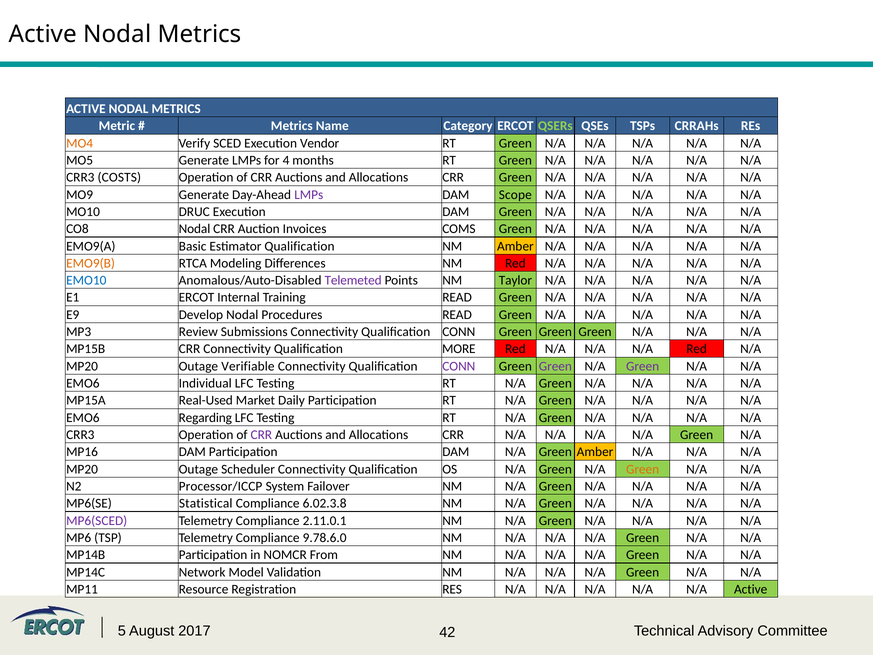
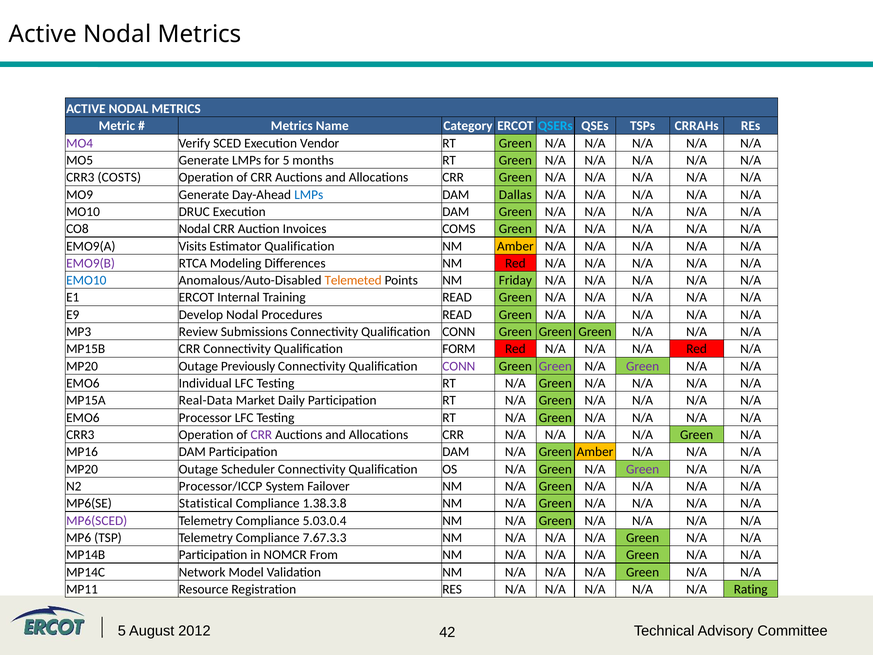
QSERs colour: light green -> light blue (555, 126)
MO4 colour: orange -> purple (80, 143)
for 4: 4 -> 5 (286, 160)
LMPs colour: purple -> blue (309, 195)
Scope: Scope -> Dallas (515, 195)
Basic: Basic -> Visits (193, 246)
EMO9(B colour: orange -> purple (91, 263)
Telemeted colour: purple -> orange (353, 280)
Taylor: Taylor -> Friday (515, 280)
MORE: MORE -> FORM (459, 349)
Verifiable: Verifiable -> Previously (248, 366)
Real-Used: Real-Used -> Real-Data (206, 400)
Regarding: Regarding -> Processor (205, 418)
Green colour: orange -> purple (643, 469)
6.02.3.8: 6.02.3.8 -> 1.38.3.8 (325, 503)
2.11.0.1: 2.11.0.1 -> 5.03.0.4 (325, 520)
9.78.6.0: 9.78.6.0 -> 7.67.3.3 (325, 538)
N/A Active: Active -> Rating (751, 589)
2017: 2017 -> 2012 (194, 631)
